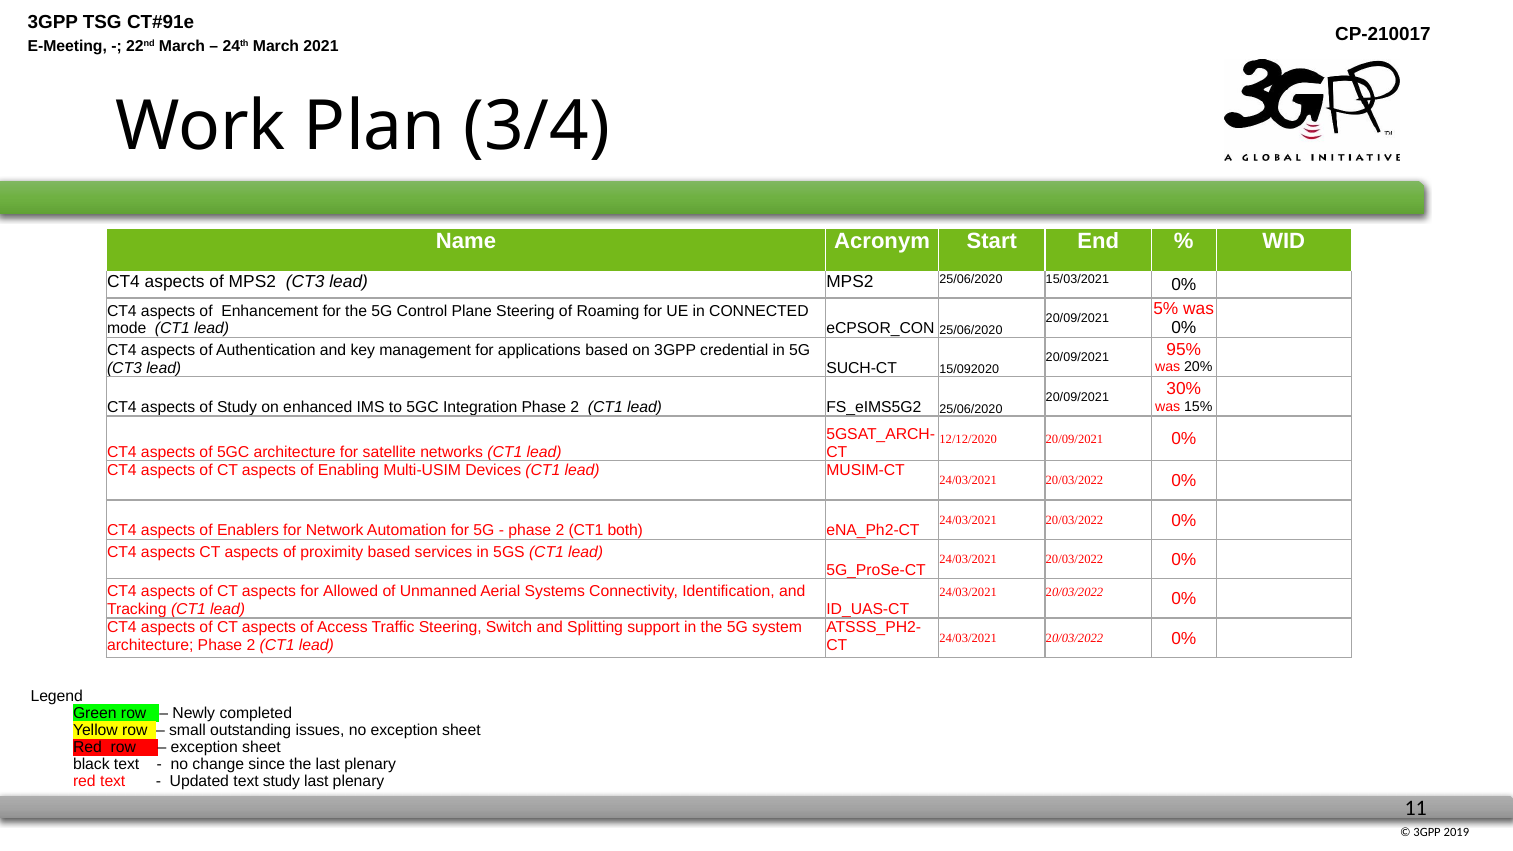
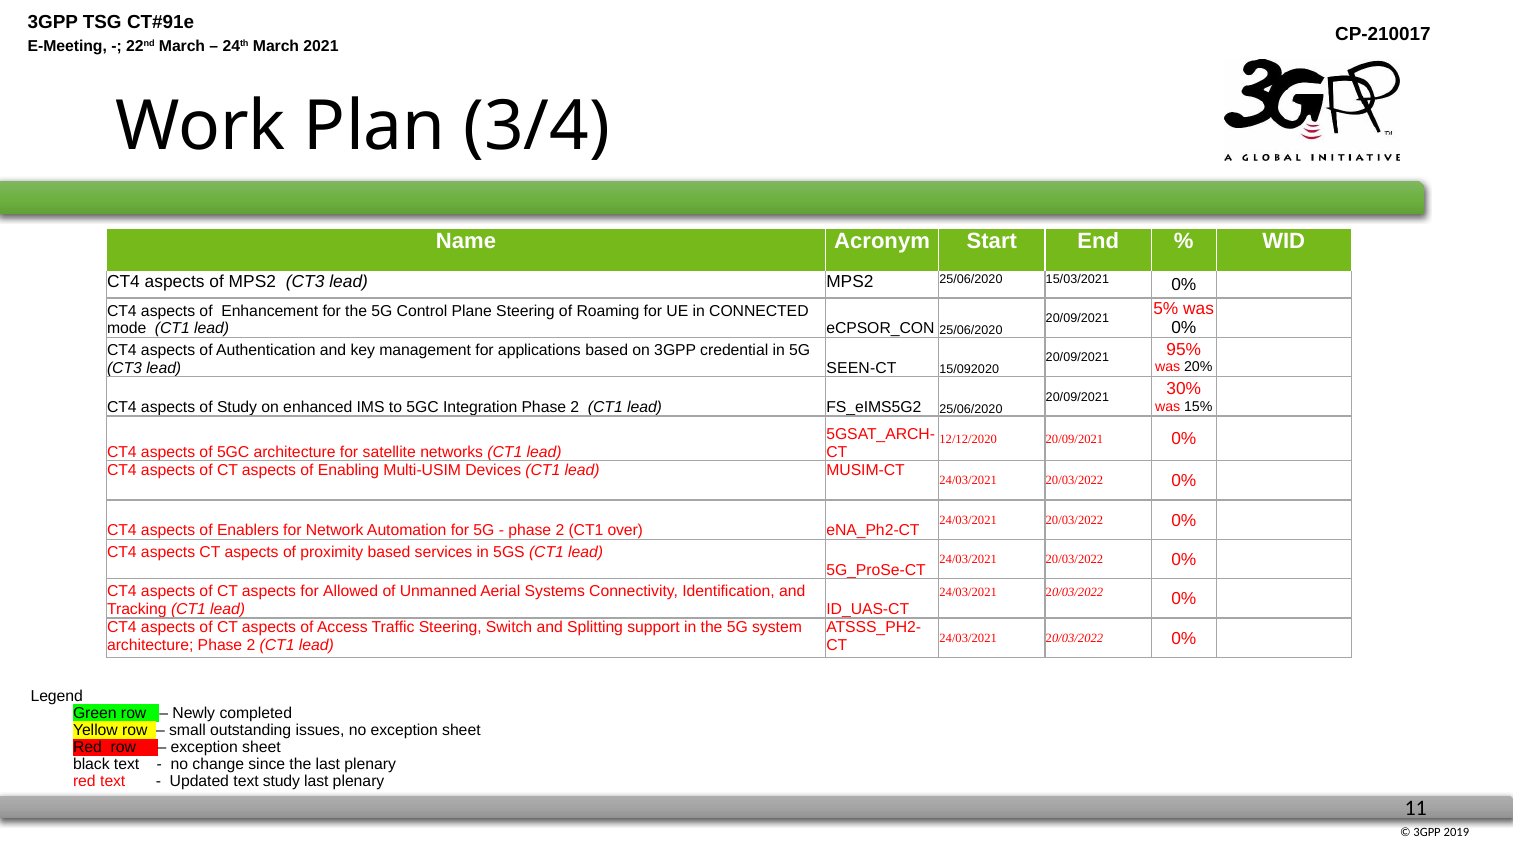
SUCH-CT: SUCH-CT -> SEEN-CT (862, 368)
both: both -> over (625, 531)
